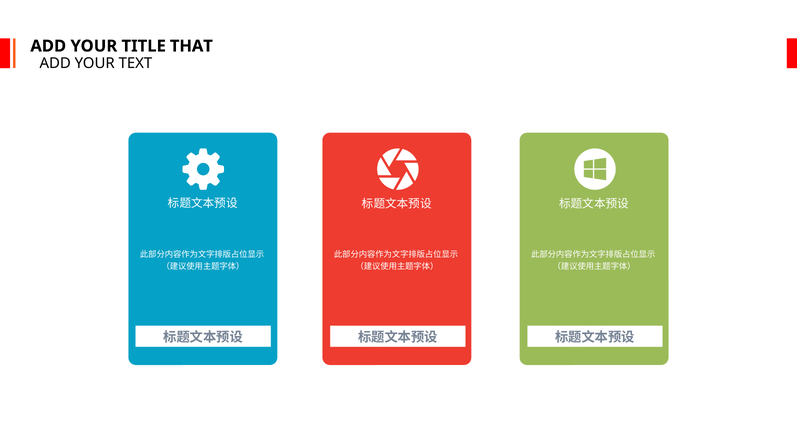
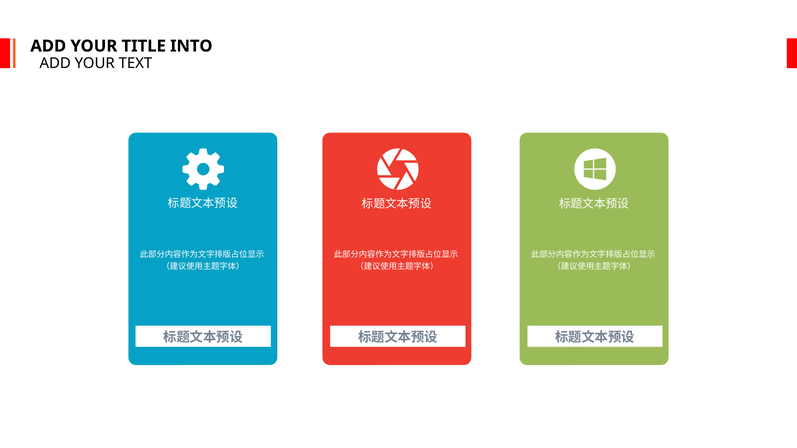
THAT: THAT -> INTO (191, 46)
